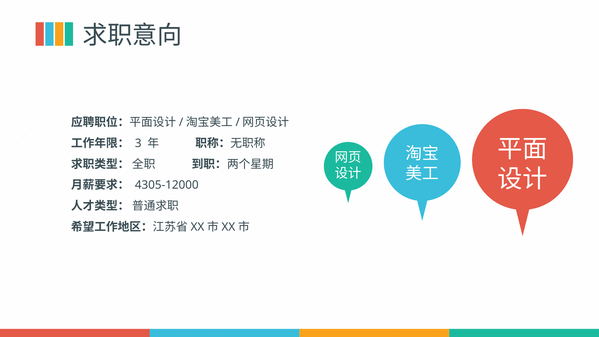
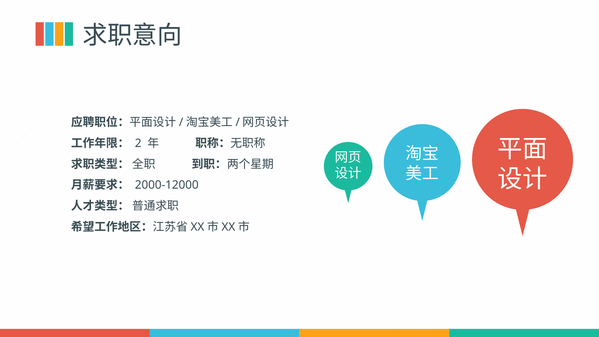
3: 3 -> 2 (138, 143)
4305-12000: 4305-12000 -> 2000-12000 (167, 185)
